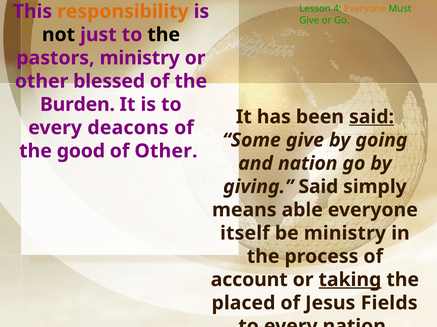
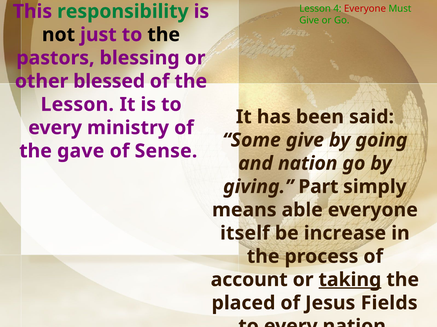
Everyone colour: orange -> red (365, 9)
responsibility colour: orange -> green (123, 11)
pastors ministry: ministry -> blessing (140, 58)
Burden: Burden -> Lesson (77, 105)
said underline: present -> none (372, 117)
deacons: deacons -> ministry (128, 128)
good: good -> gave (81, 151)
of Other: Other -> Sense (166, 151)
giving Said: Said -> Part (318, 187)
be ministry: ministry -> increase (345, 234)
